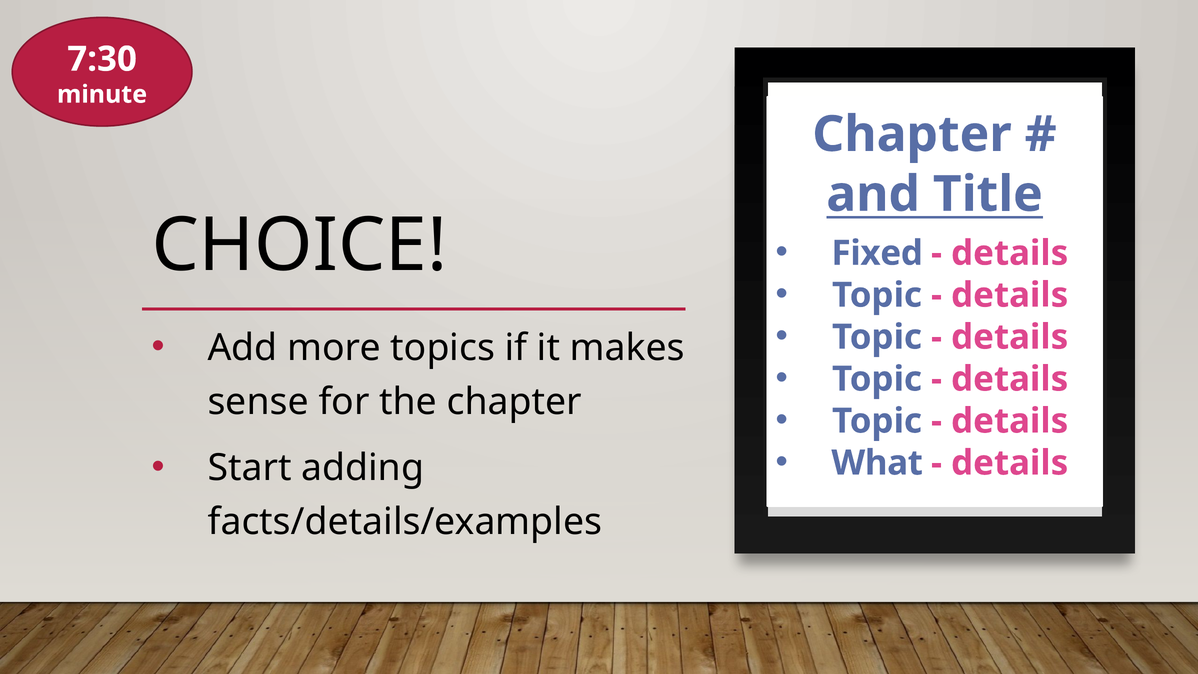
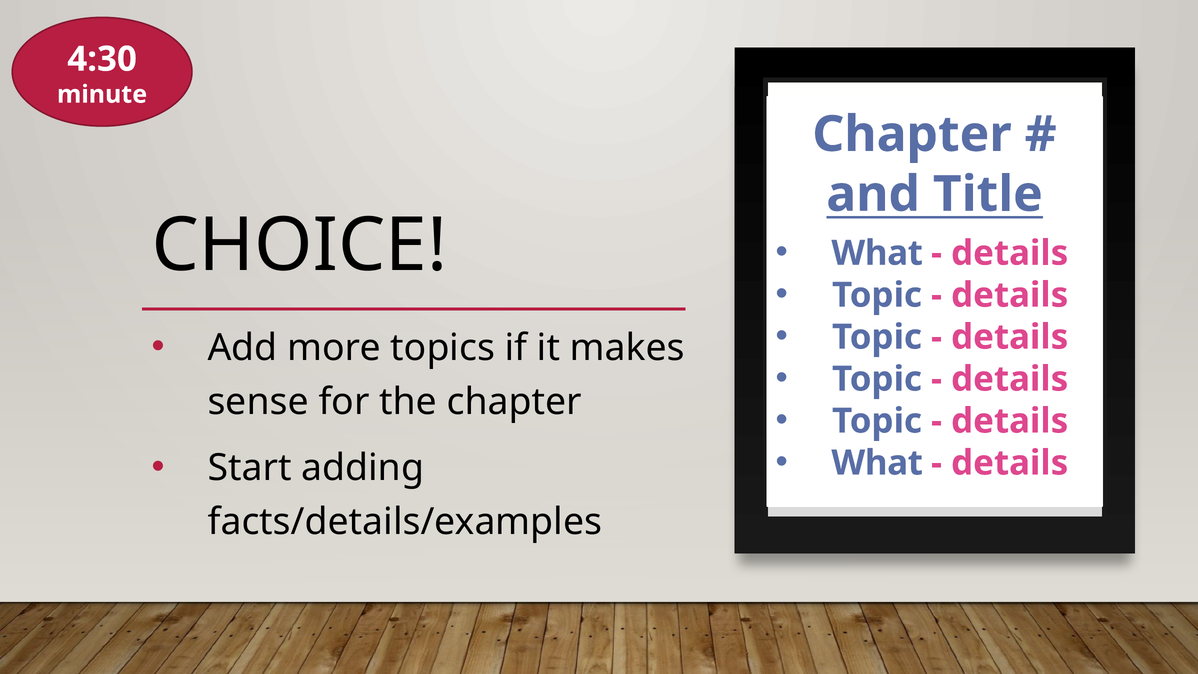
7:30: 7:30 -> 4:30 (102, 59)
Fixed: Fixed -> What (877, 253)
